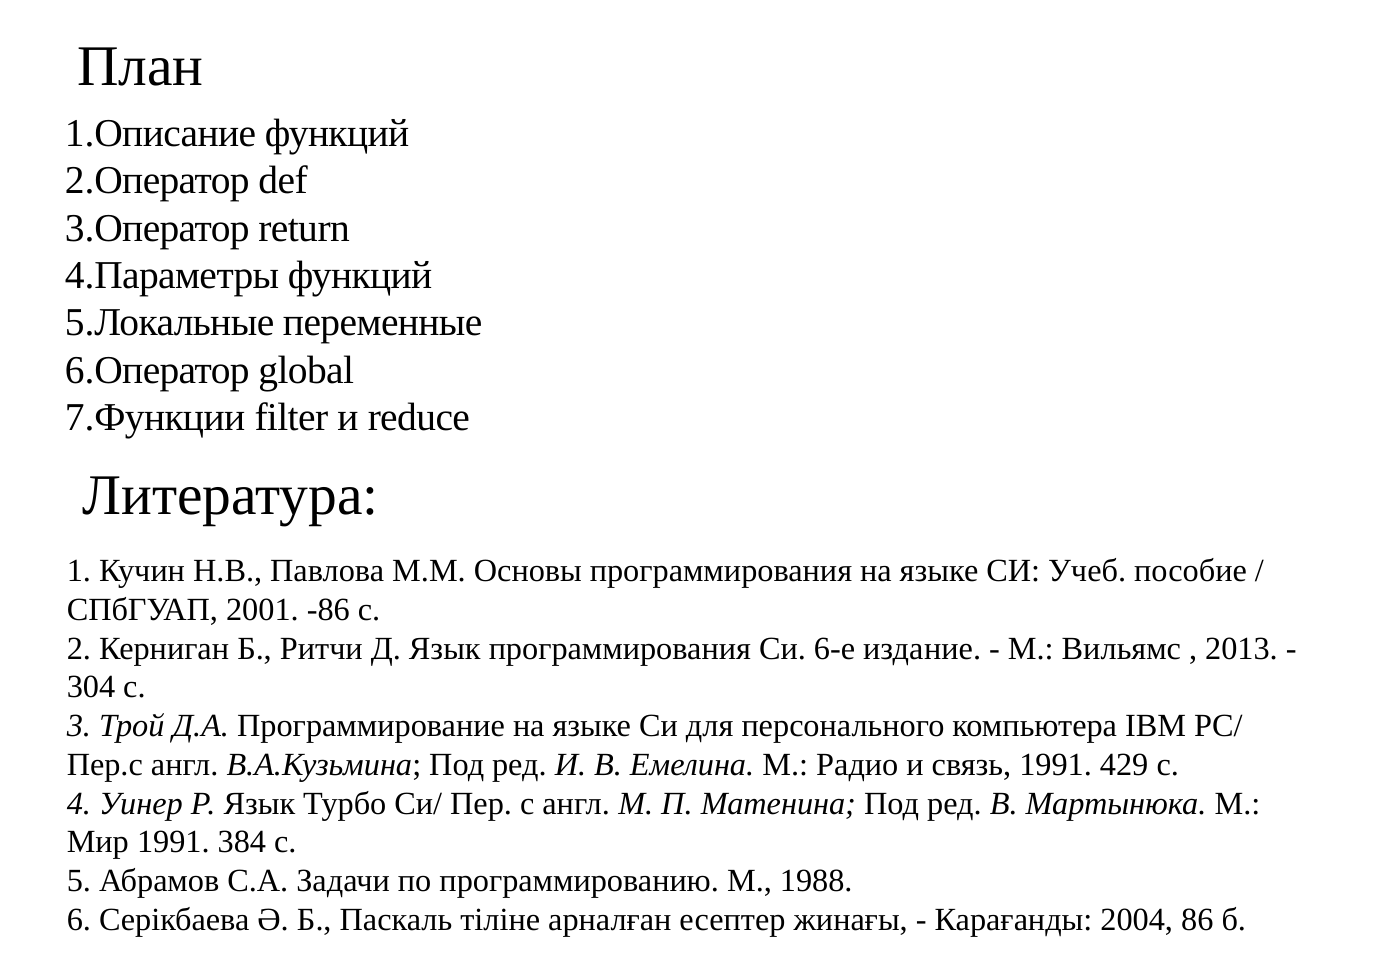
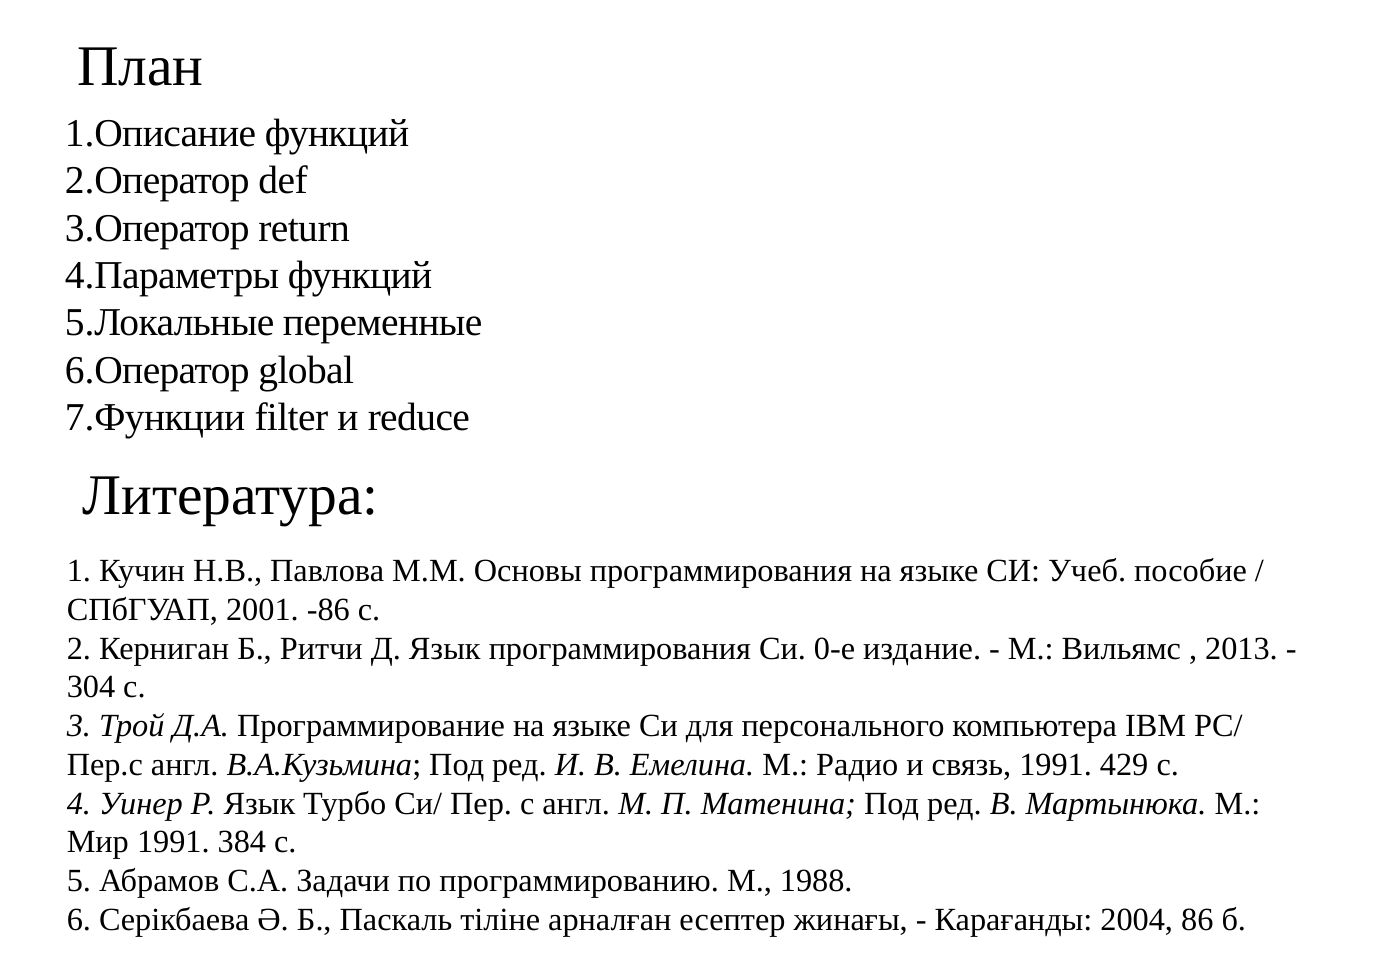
6-е: 6-е -> 0-е (835, 649)
